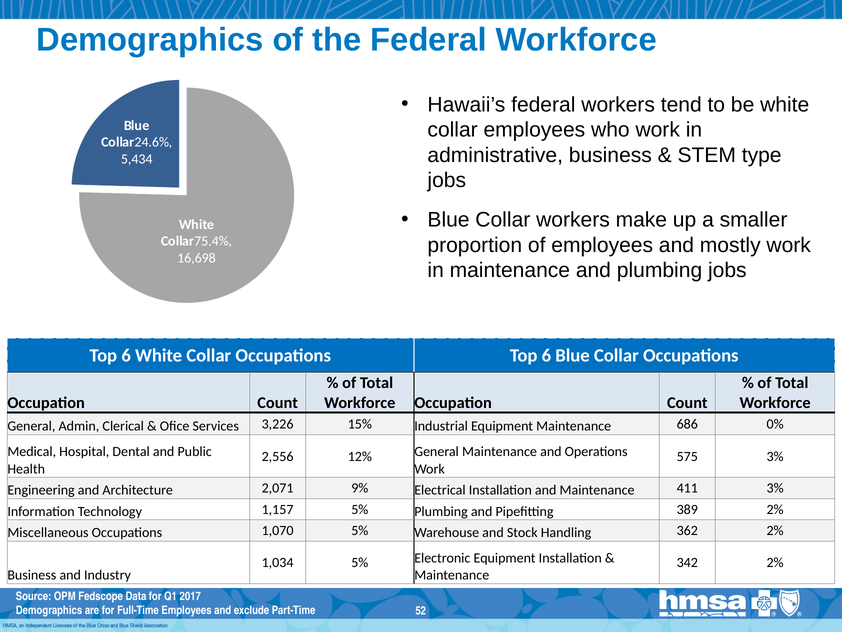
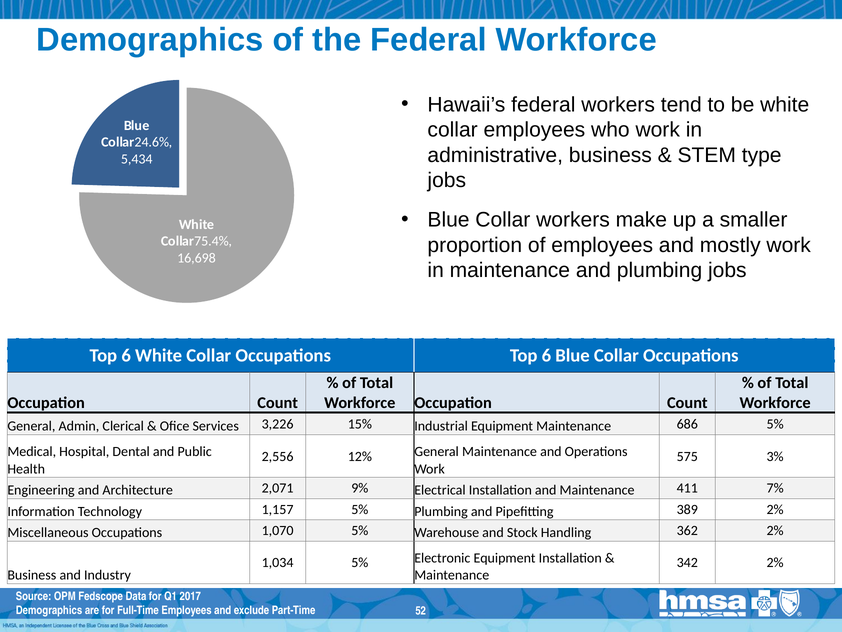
686 0%: 0% -> 5% (775, 424)
411 3%: 3% -> 7% (775, 488)
